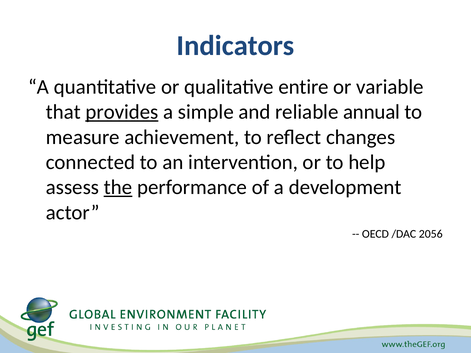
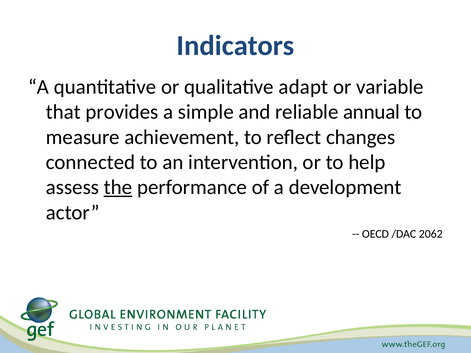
entire: entire -> adapt (303, 87)
provides underline: present -> none (122, 112)
2056: 2056 -> 2062 (431, 234)
